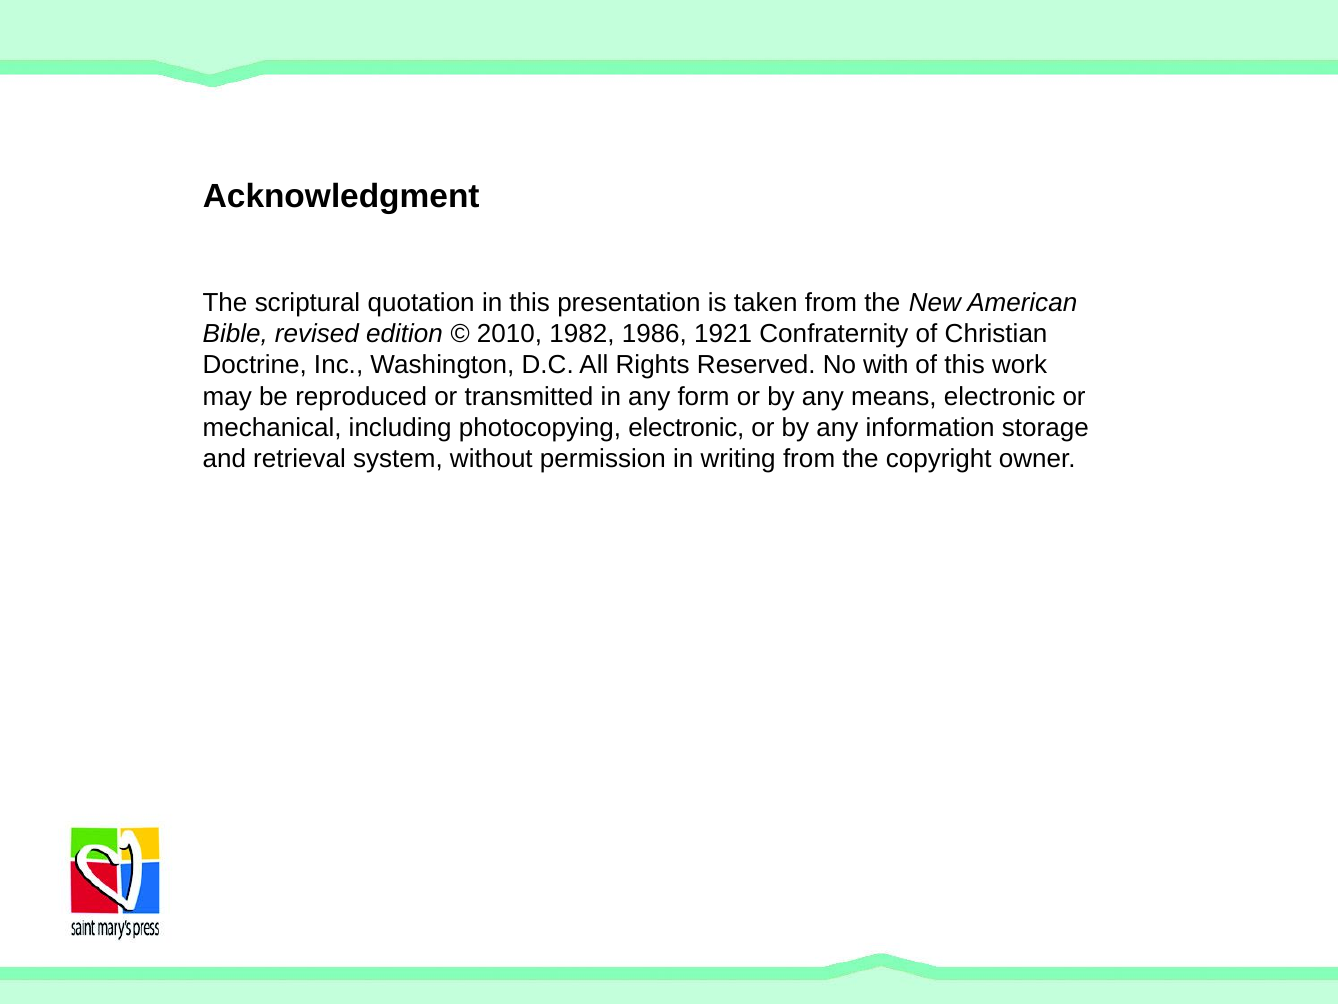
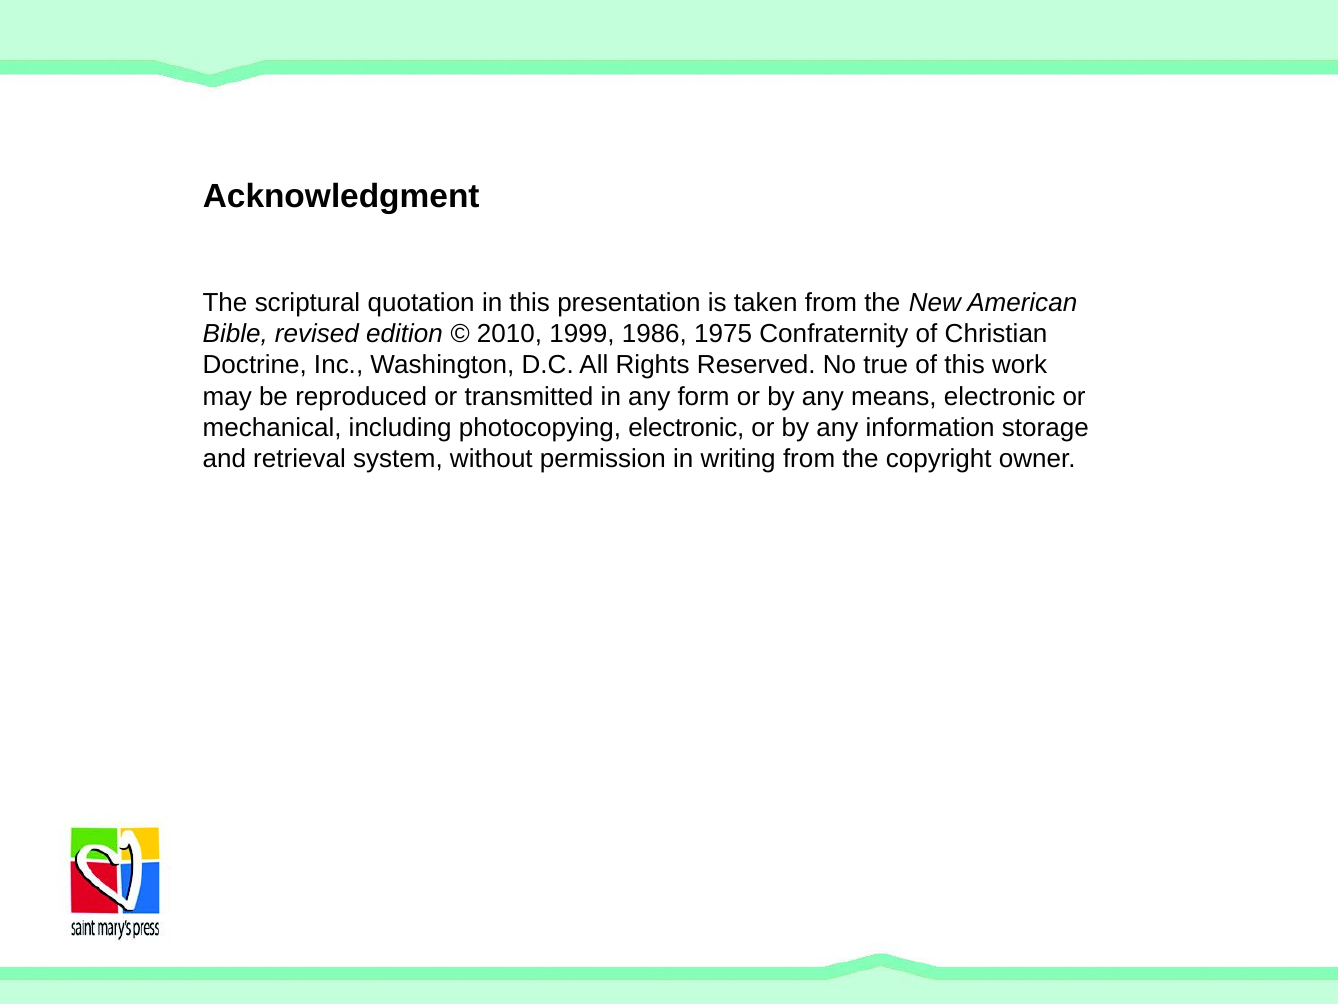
1982: 1982 -> 1999 (582, 334)
1921: 1921 -> 1975 (723, 334)
with: with -> true (886, 365)
